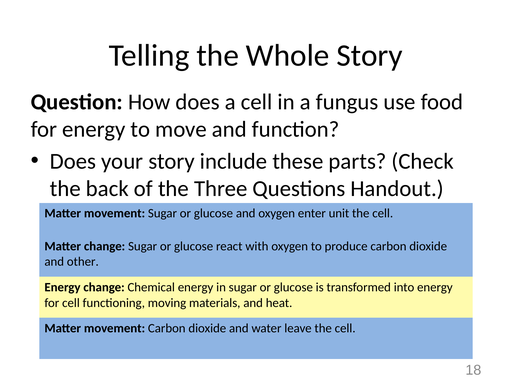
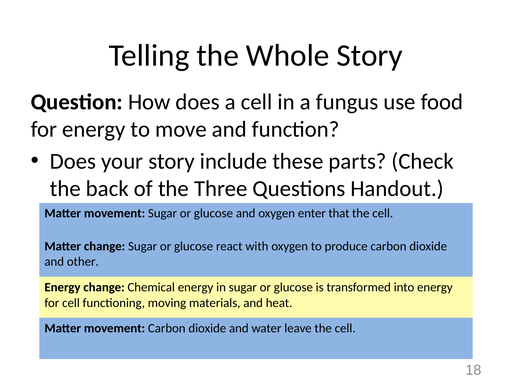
unit: unit -> that (339, 213)
